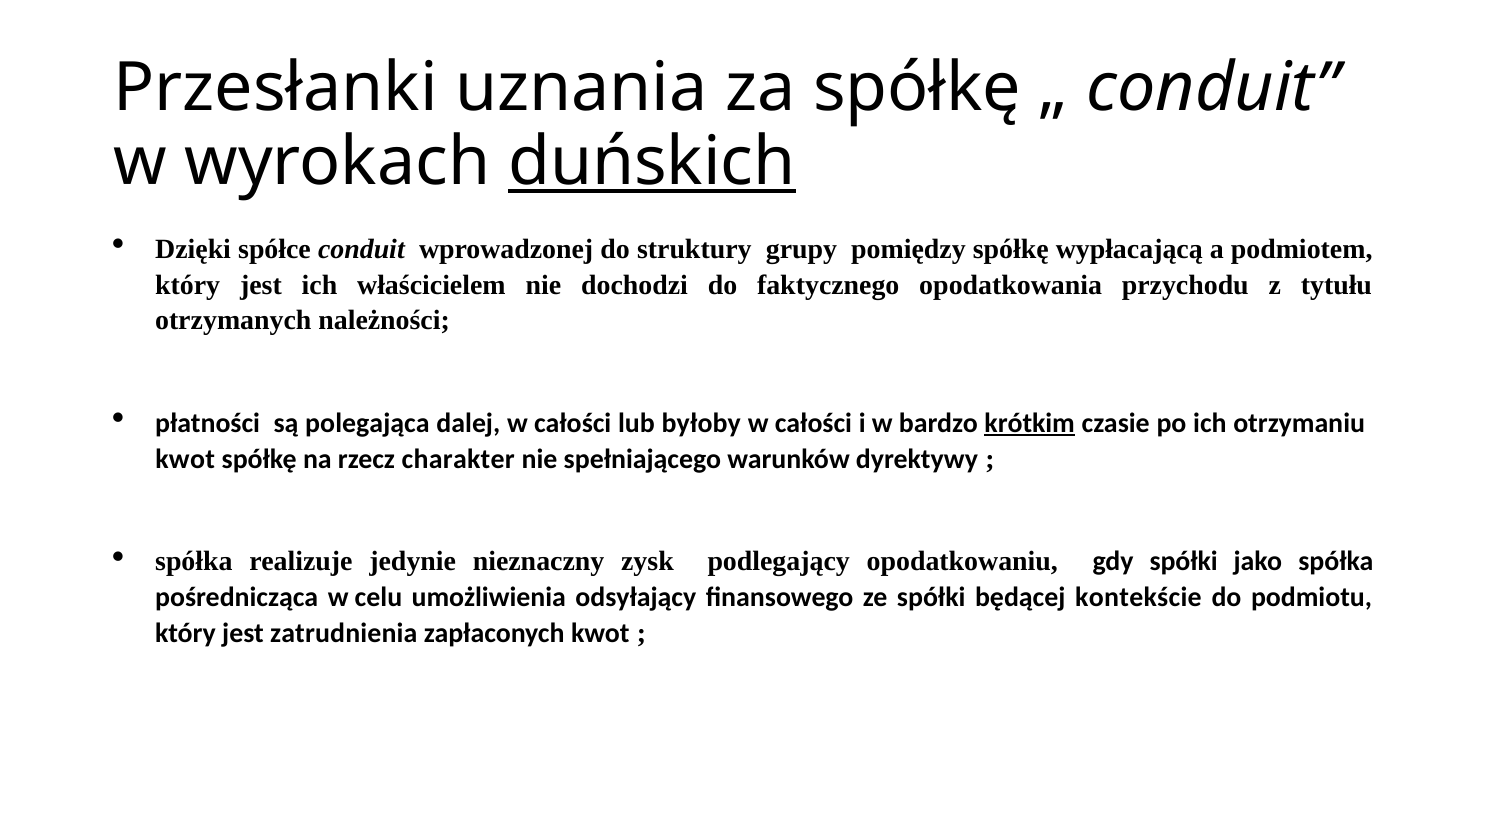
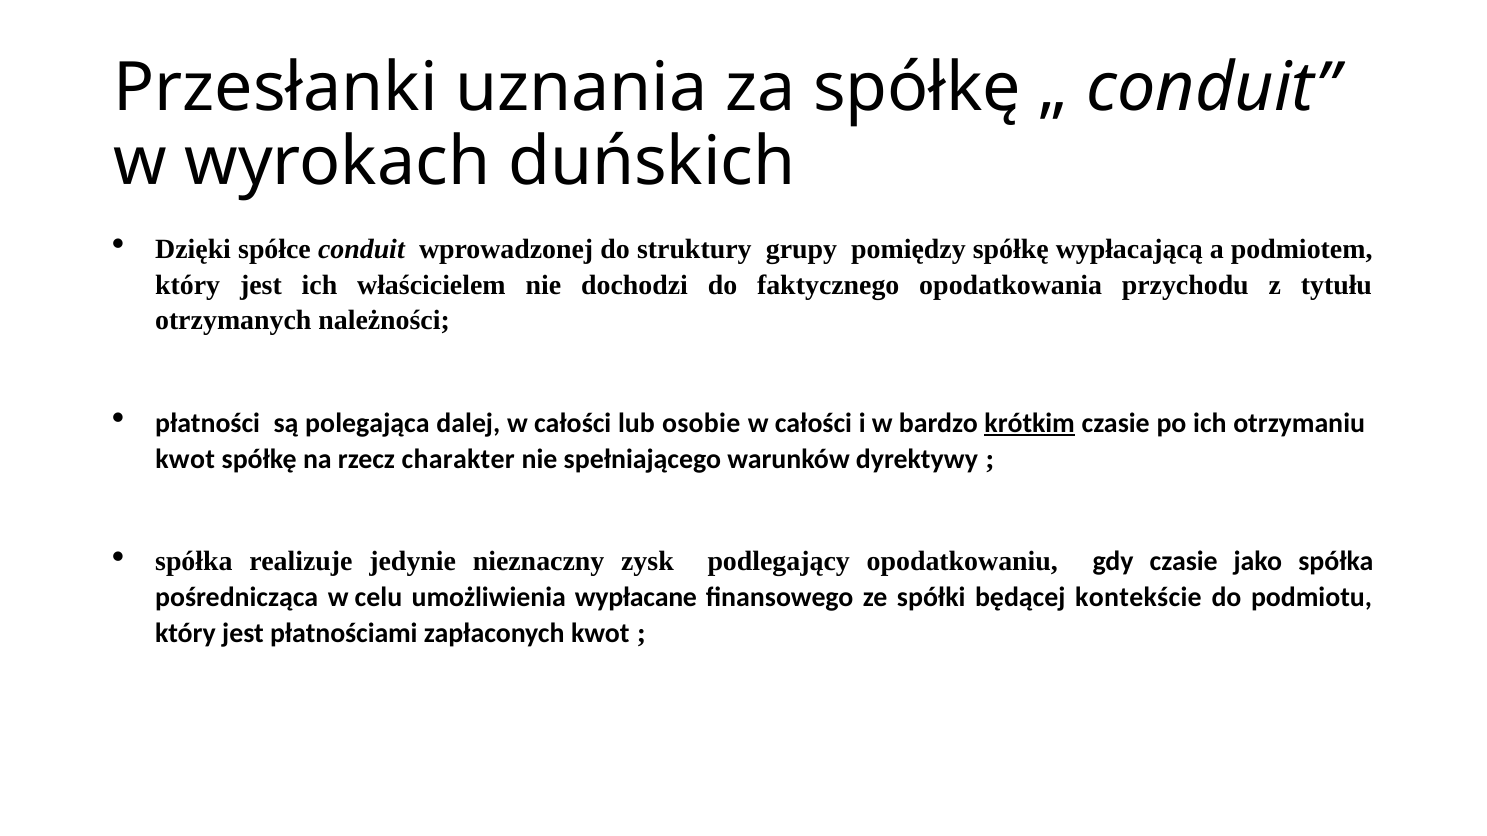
duńskich underline: present -> none (652, 162)
byłoby: byłoby -> osobie (701, 423)
gdy spółki: spółki -> czasie (1184, 562)
odsyłający: odsyłający -> wypłacane (636, 598)
zatrudnienia: zatrudnienia -> płatnościami (344, 633)
